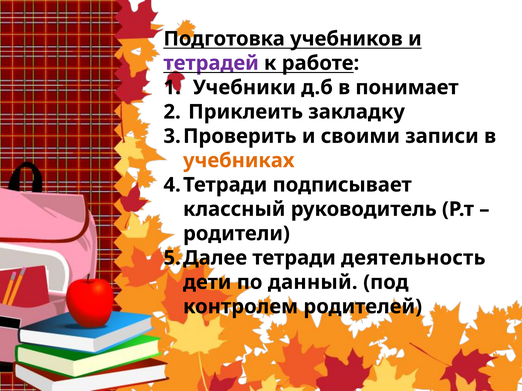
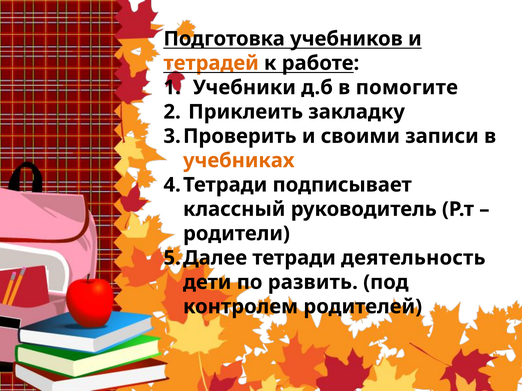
тетрадей colour: purple -> orange (211, 63)
понимает: понимает -> помогите (407, 88)
данный: данный -> развить (313, 283)
